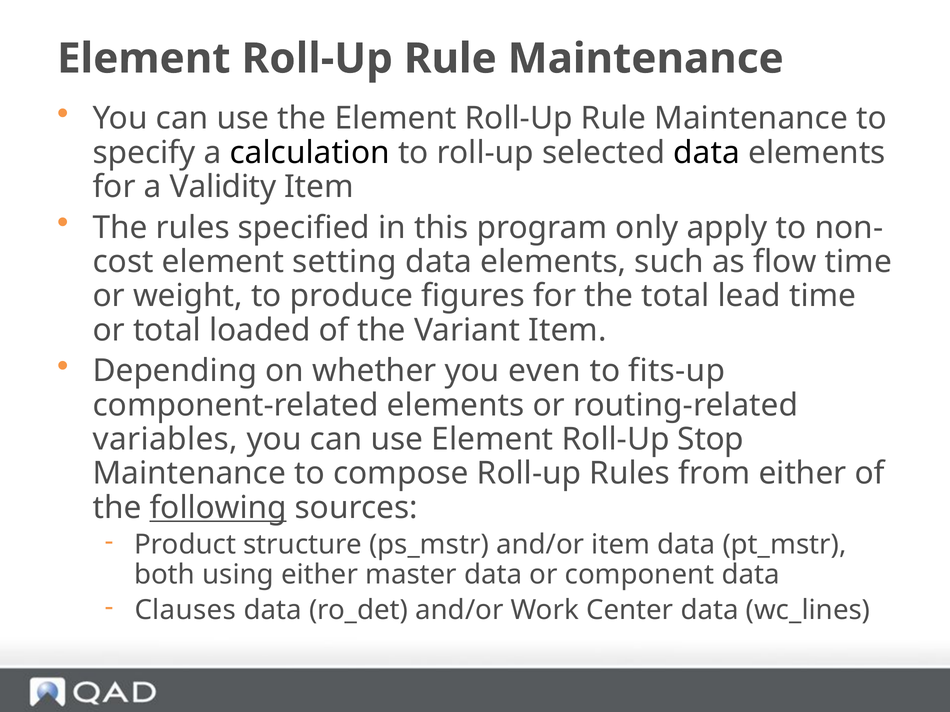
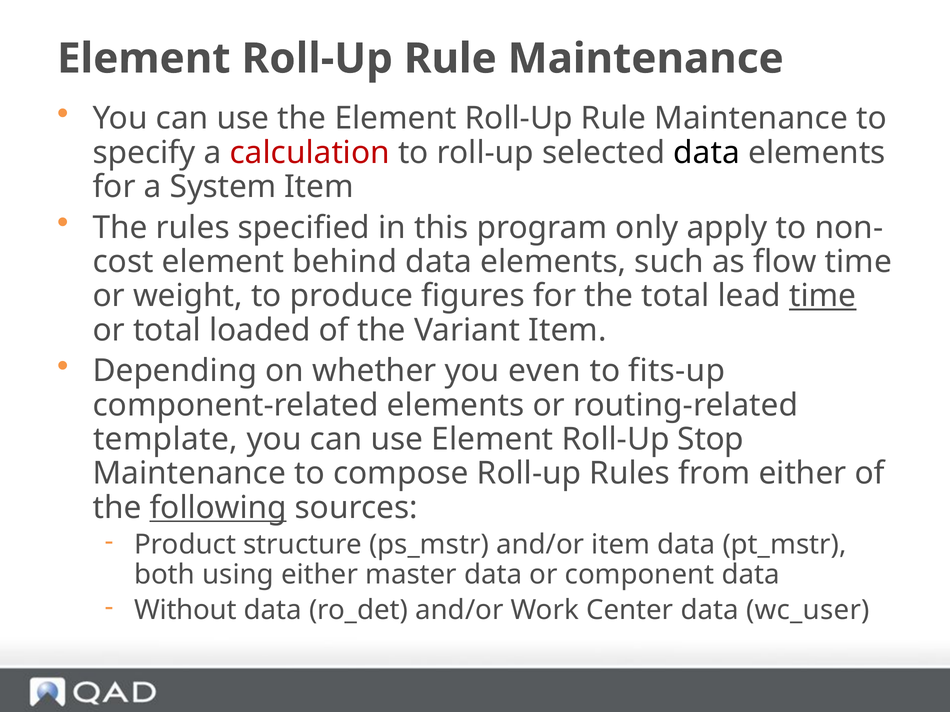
calculation colour: black -> red (310, 153)
Validity: Validity -> System (223, 187)
setting: setting -> behind (345, 262)
time underline: none -> present (823, 296)
variables: variables -> template (165, 440)
Clauses: Clauses -> Without (185, 611)
wc_lines: wc_lines -> wc_user (808, 611)
